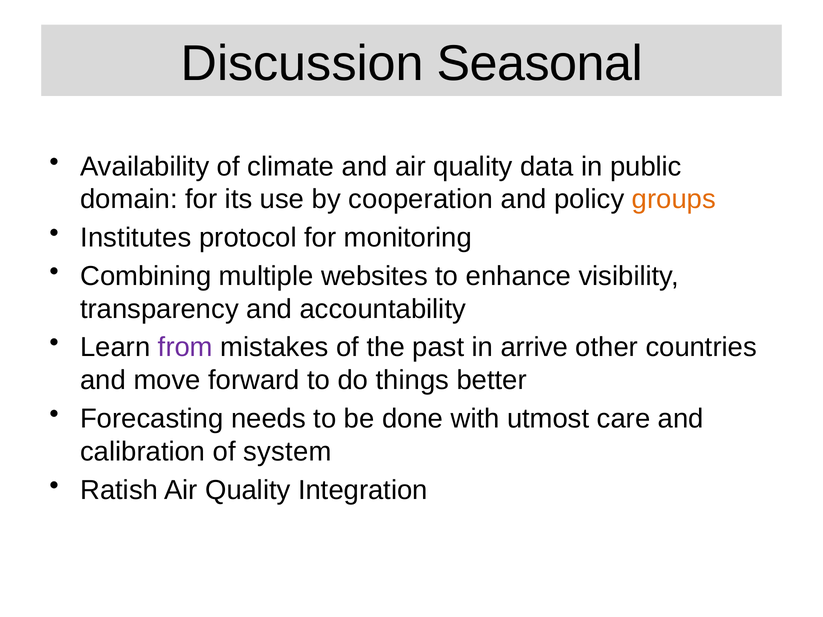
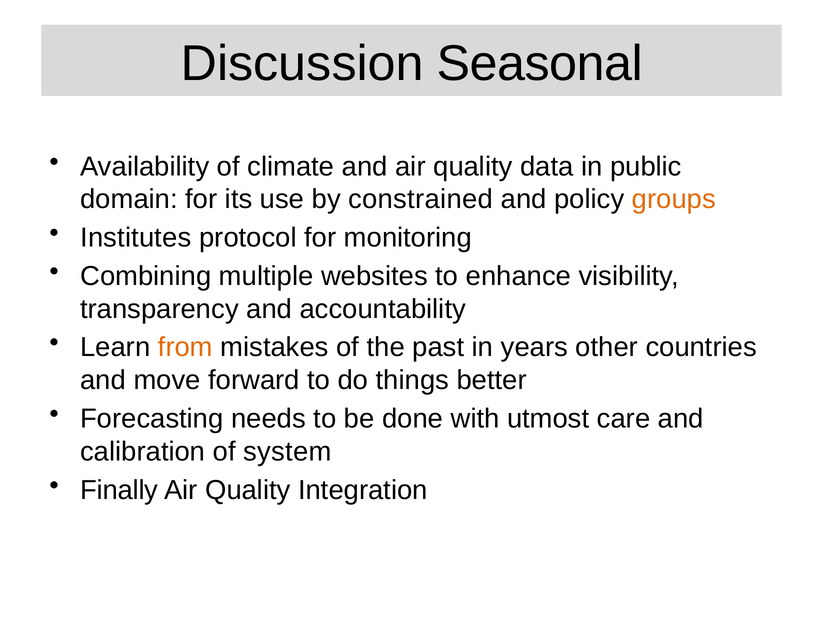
cooperation: cooperation -> constrained (421, 199)
from colour: purple -> orange (185, 348)
arrive: arrive -> years (534, 348)
Ratish: Ratish -> Finally (119, 490)
